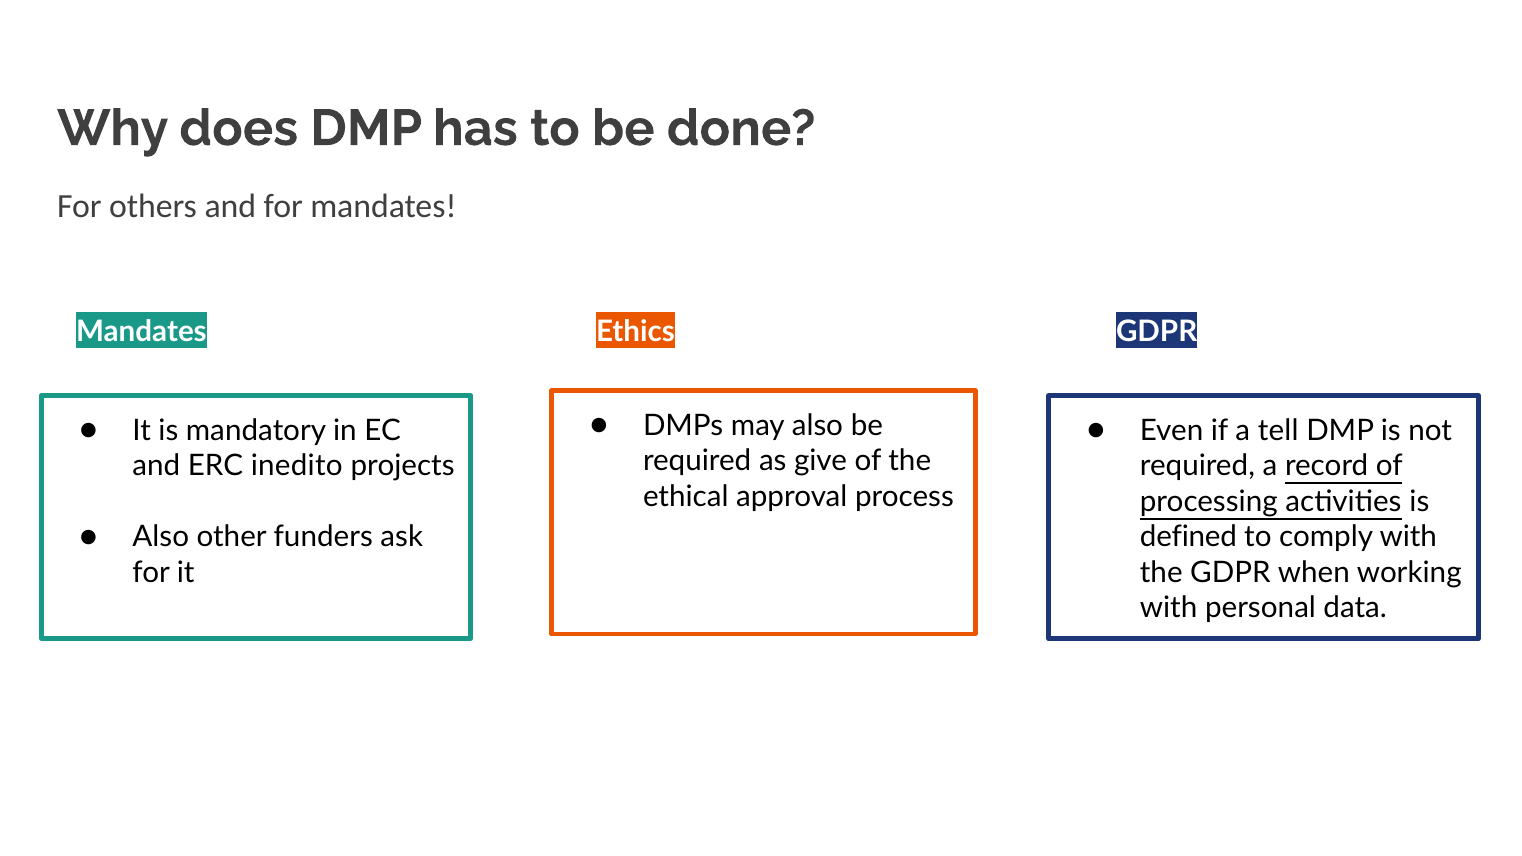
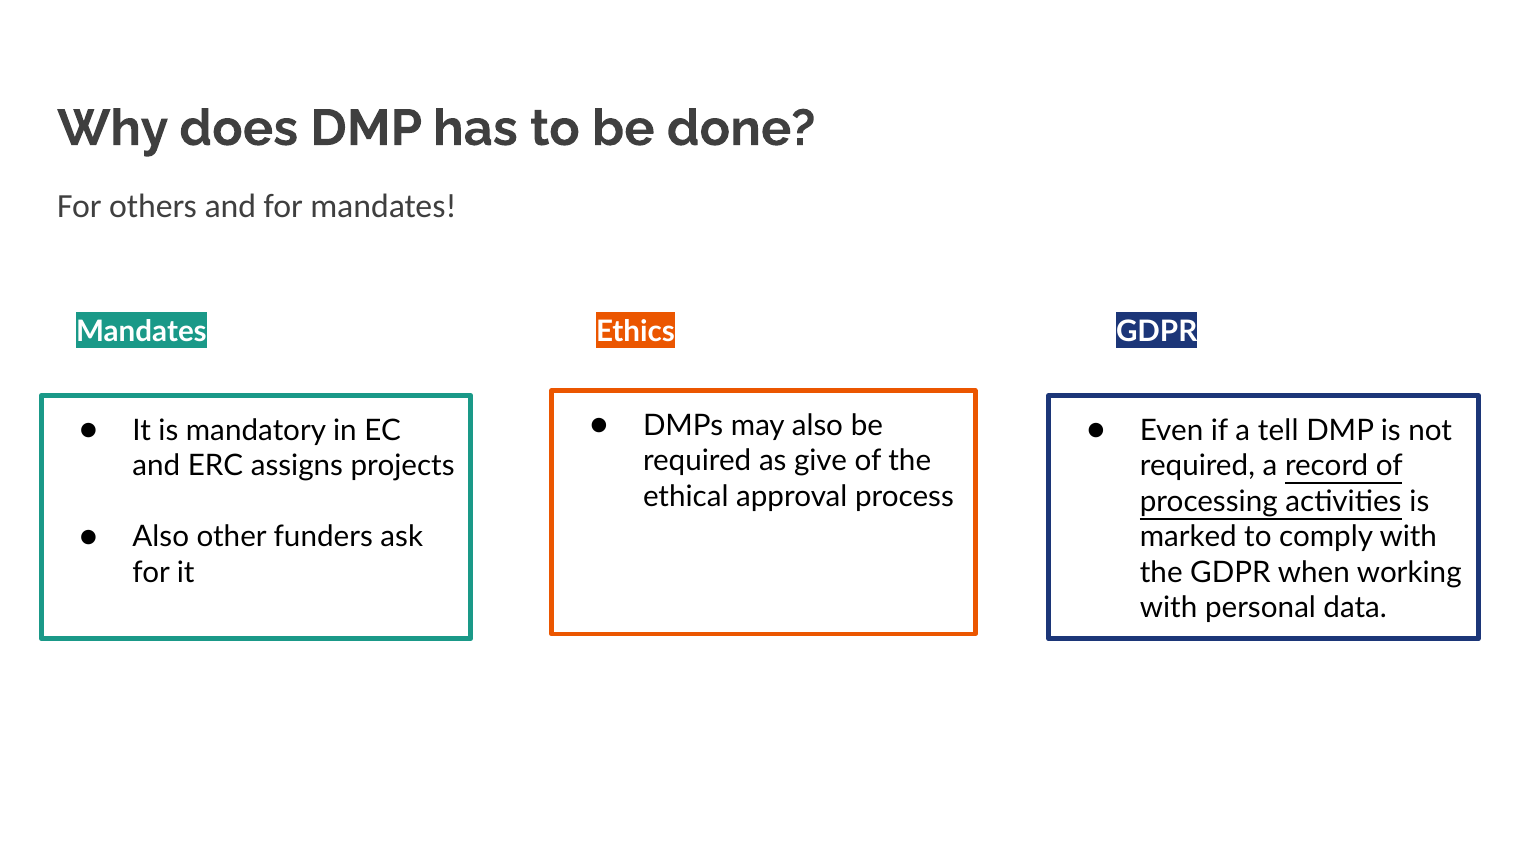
inedito: inedito -> assigns (297, 466)
defined: defined -> marked (1188, 537)
